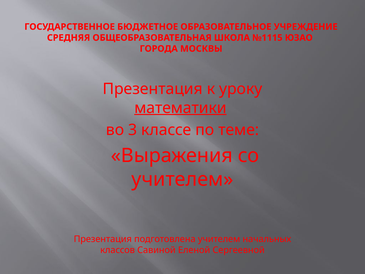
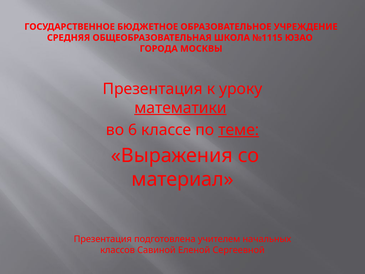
3: 3 -> 6 (133, 130)
теме underline: none -> present (239, 130)
учителем: учителем -> материал (183, 179)
